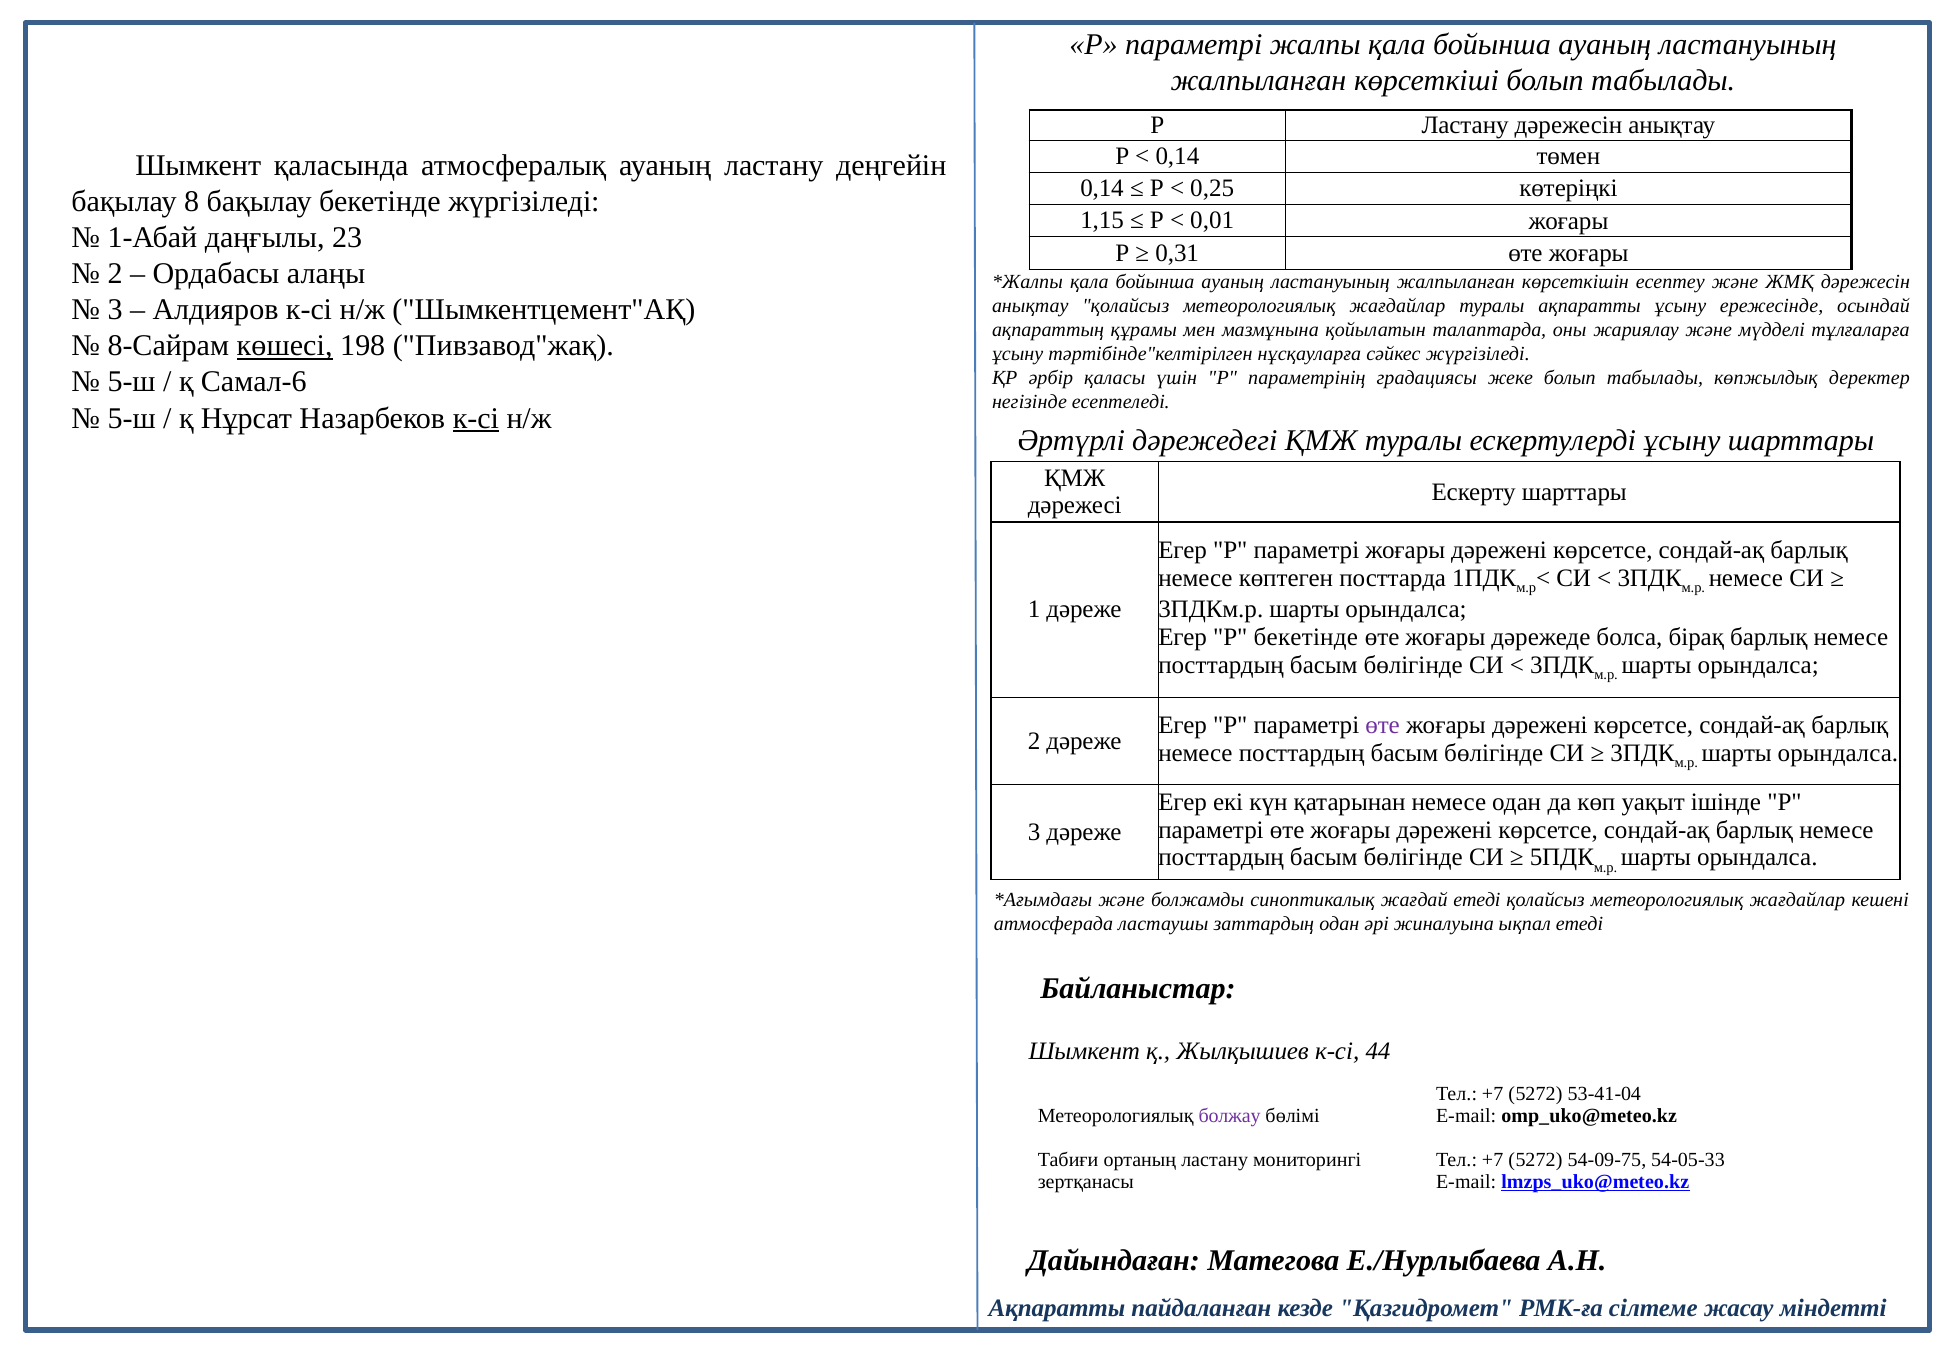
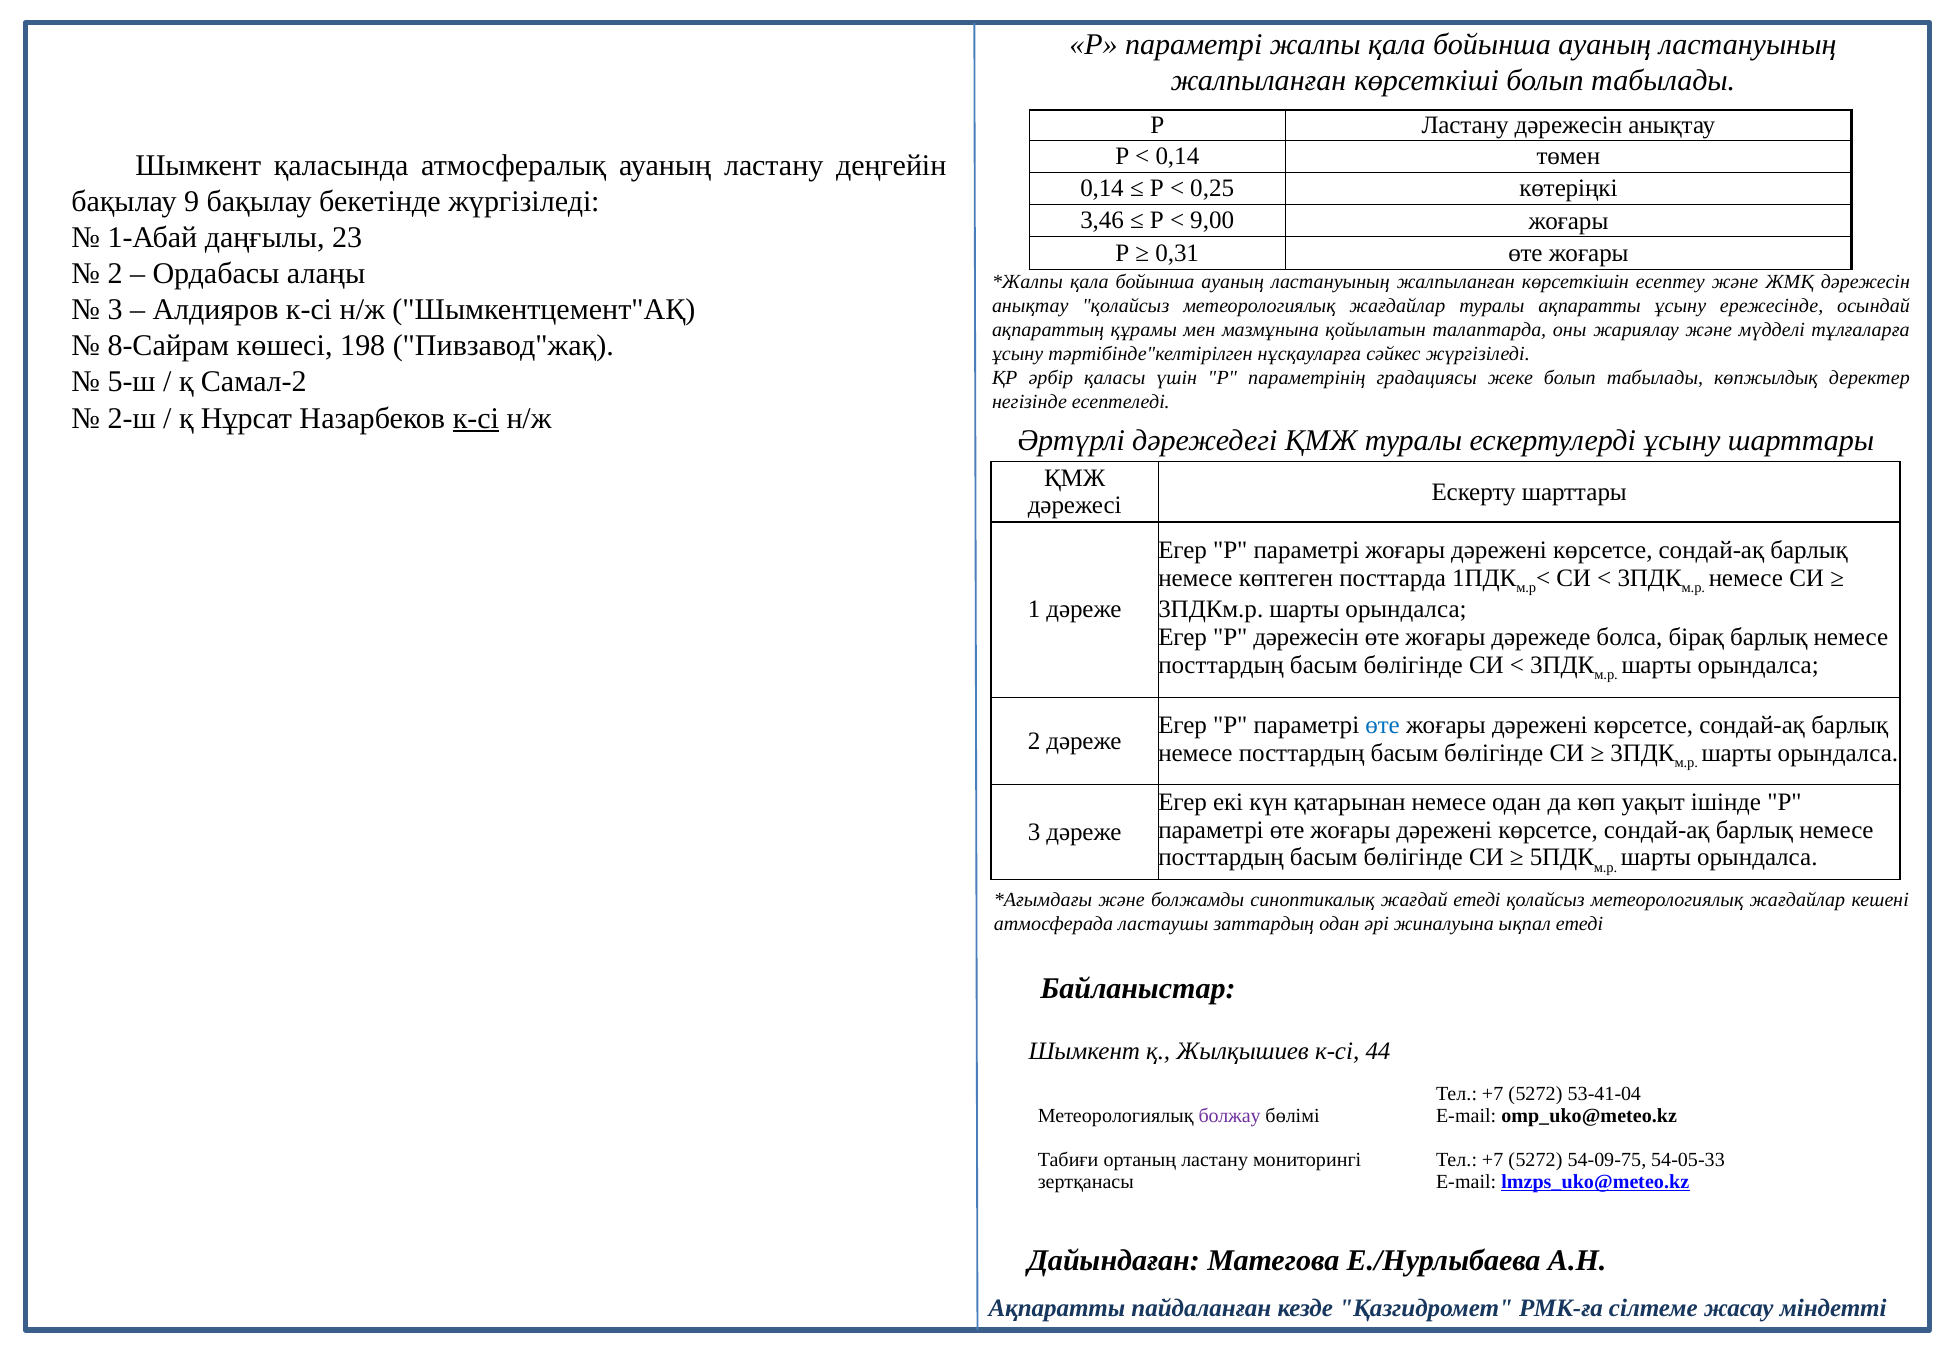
8: 8 -> 9 (192, 202)
1,15: 1,15 -> 3,46 (1102, 221)
0,01: 0,01 -> 9,00 (1212, 221)
көшесі underline: present -> none (285, 346)
Самал-6: Самал-6 -> Самал-2 (254, 382)
5-ш: 5-ш -> 2-ш (132, 418)
P бекетінде: бекетінде -> дәрежесін (1306, 637)
өте colour: purple -> blue (1383, 725)
